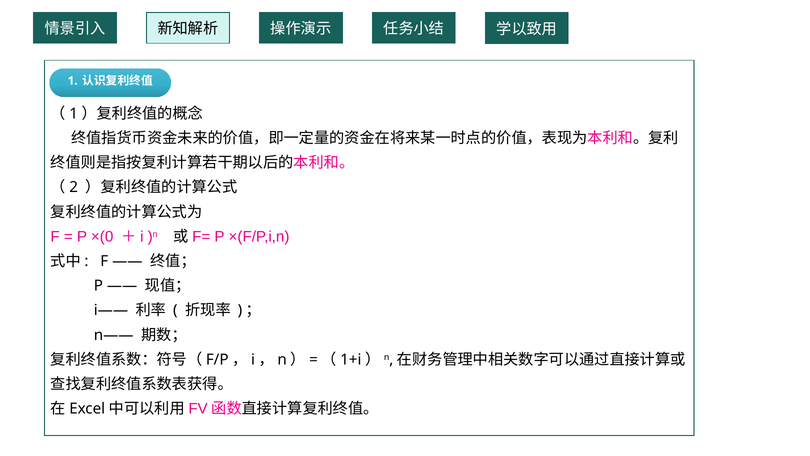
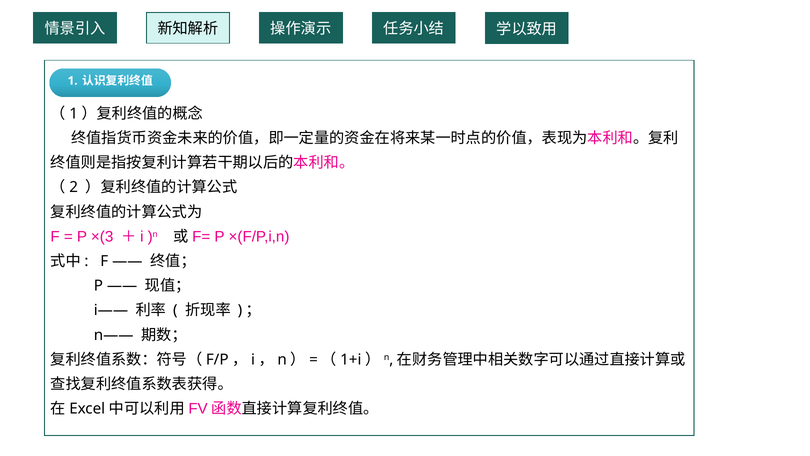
×(0: ×(0 -> ×(3 (102, 236)
